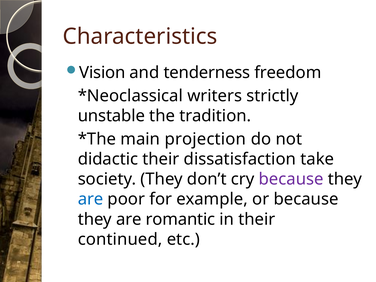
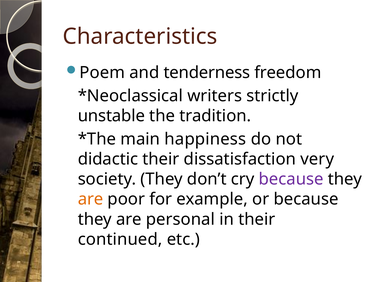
Vision: Vision -> Poem (102, 73)
projection: projection -> happiness (205, 139)
take: take -> very (317, 159)
are colour: blue -> orange (91, 199)
romantic: romantic -> personal (180, 219)
